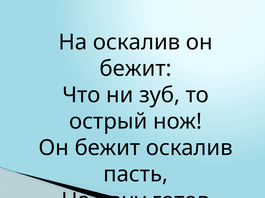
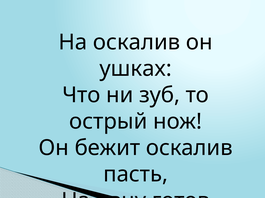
бежит: бежит -> ушках (136, 69)
